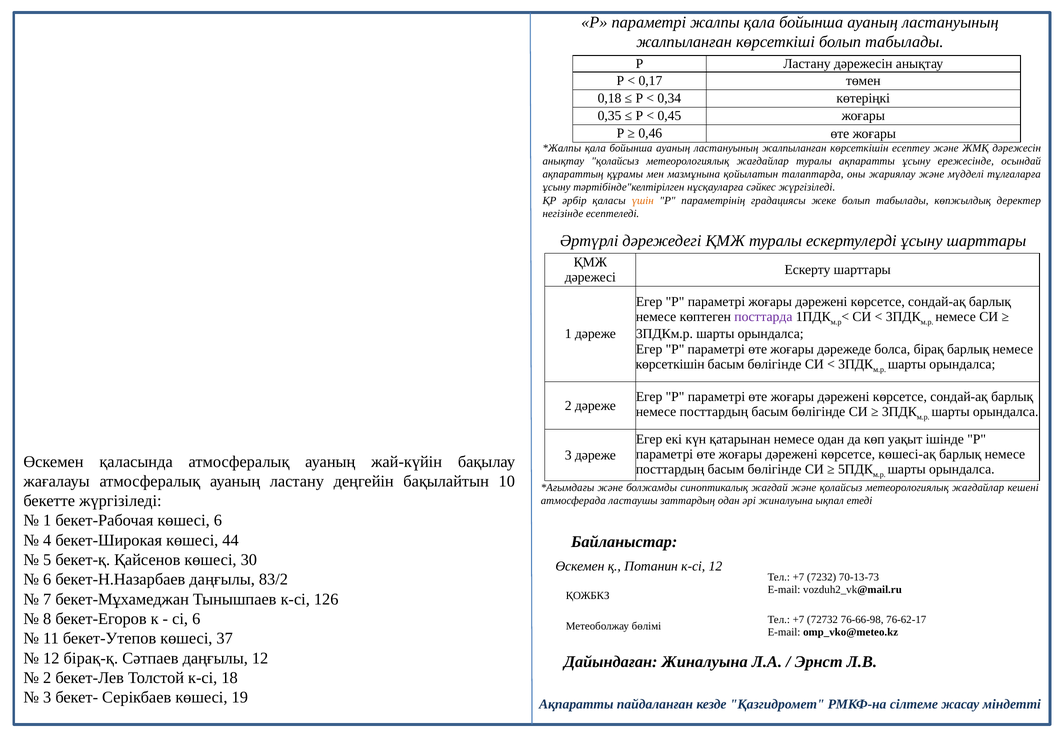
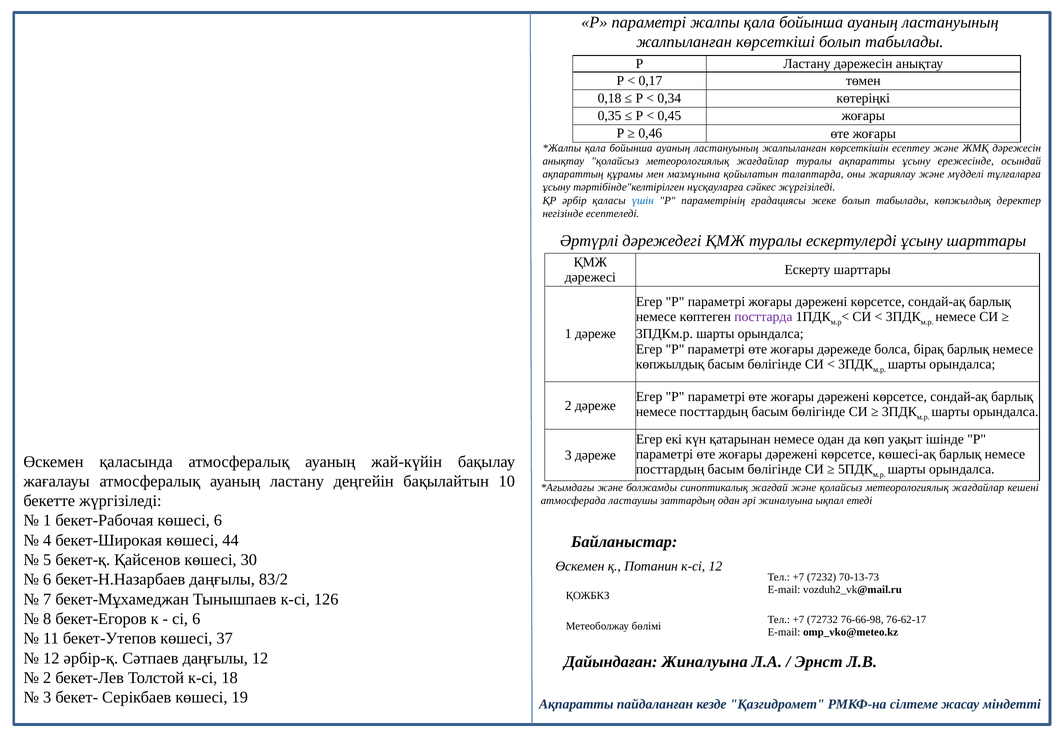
үшін colour: orange -> blue (643, 200)
көрсеткішін: көрсеткішін -> көпжылдық (670, 364)
бірақ-қ: бірақ-қ -> әрбір-қ (91, 658)
